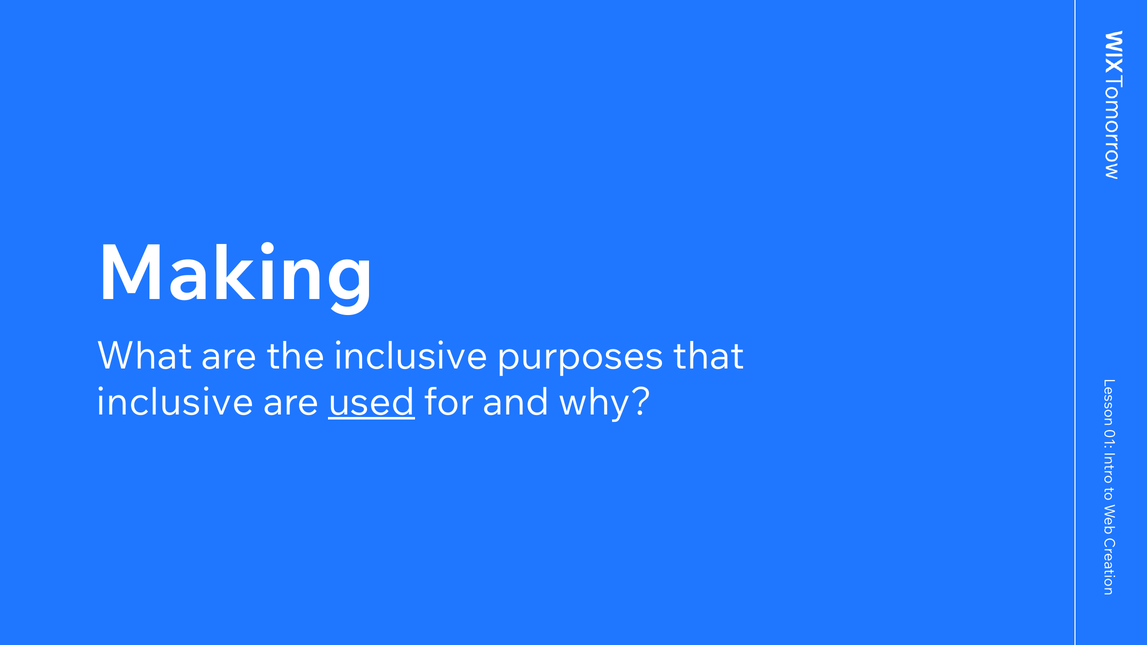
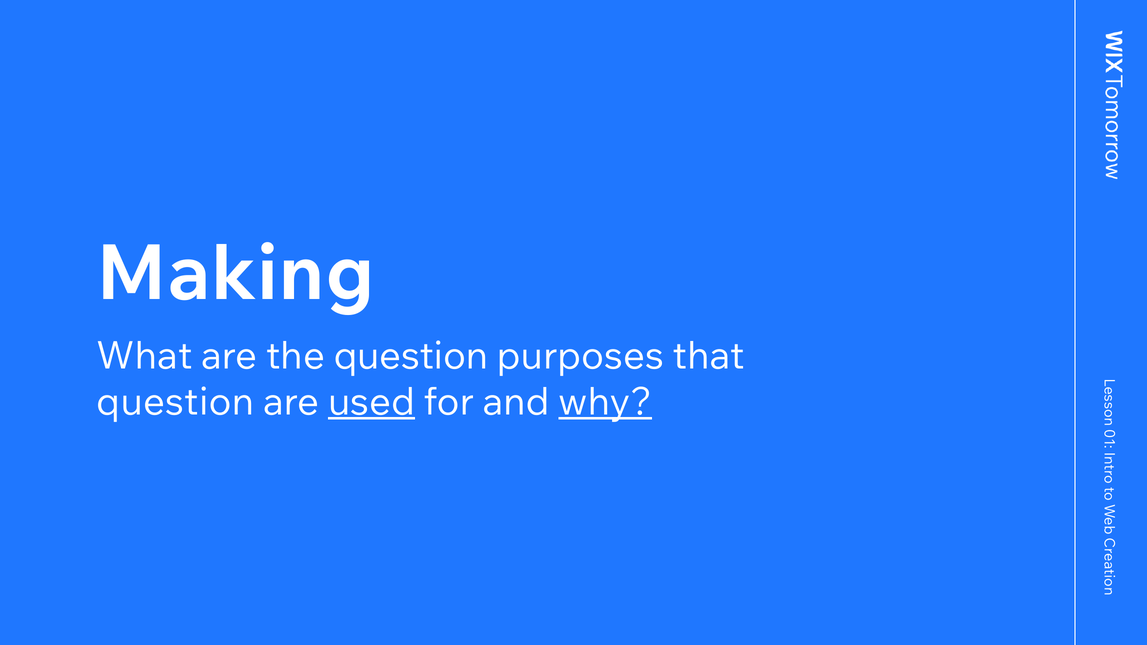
the inclusive: inclusive -> question (411, 356)
inclusive: inclusive -> question (175, 402)
why underline: none -> present (605, 402)
